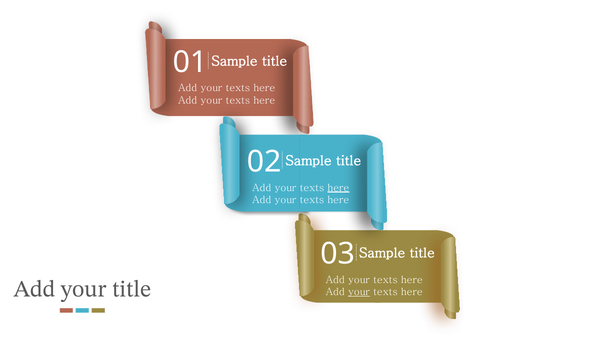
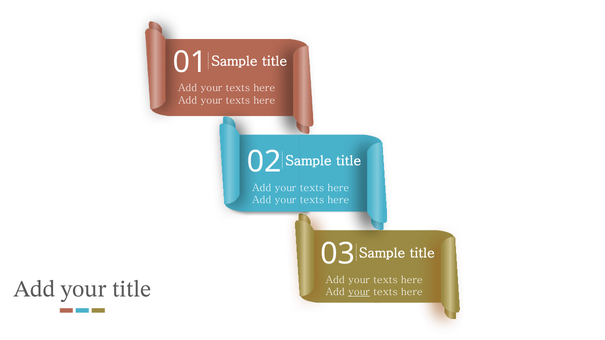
here underline: present -> none (338, 188)
